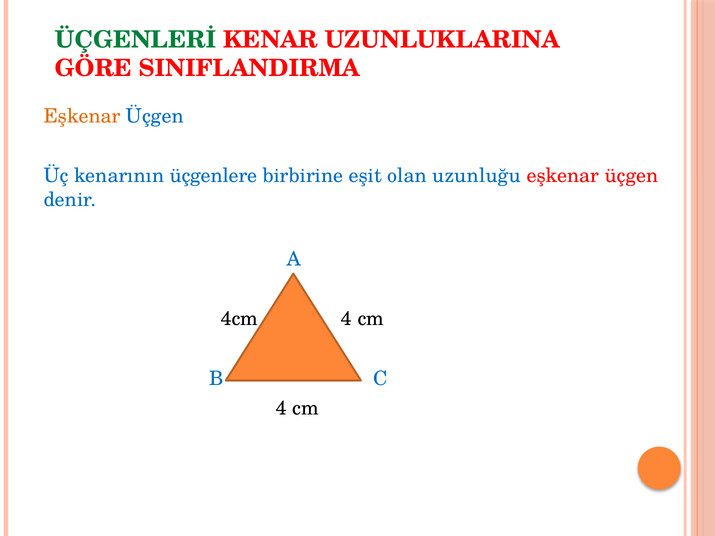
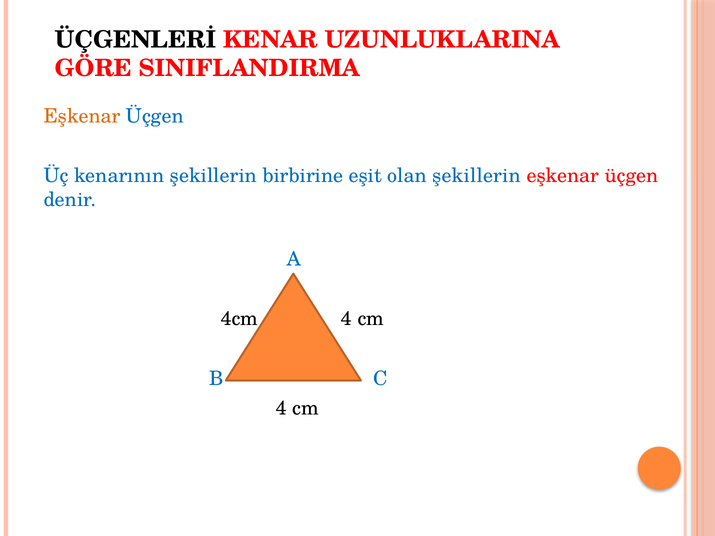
ÜÇGENLERİ colour: green -> black (136, 40)
kenarının üçgenlere: üçgenlere -> şekillerin (213, 176)
olan uzunluğu: uzunluğu -> şekillerin (477, 176)
